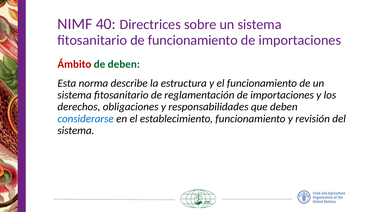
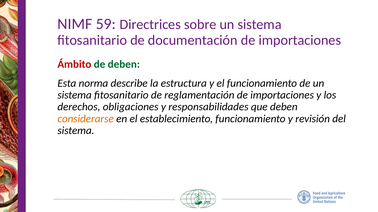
40: 40 -> 59 (106, 24)
de funcionamiento: funcionamiento -> documentación (193, 40)
considerarse colour: blue -> orange (86, 119)
